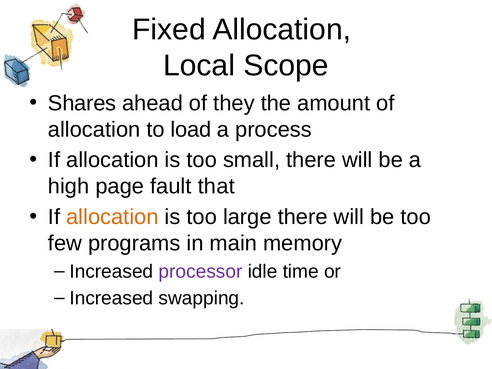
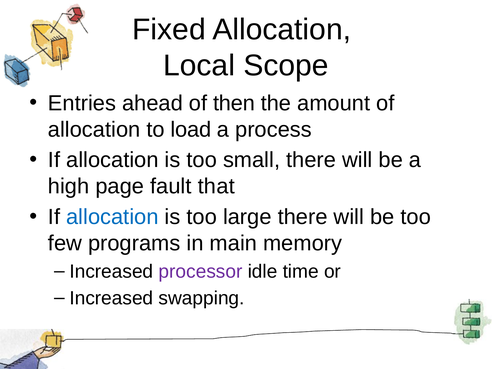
Shares: Shares -> Entries (82, 103)
they: they -> then (234, 103)
allocation colour: orange -> blue (112, 217)
